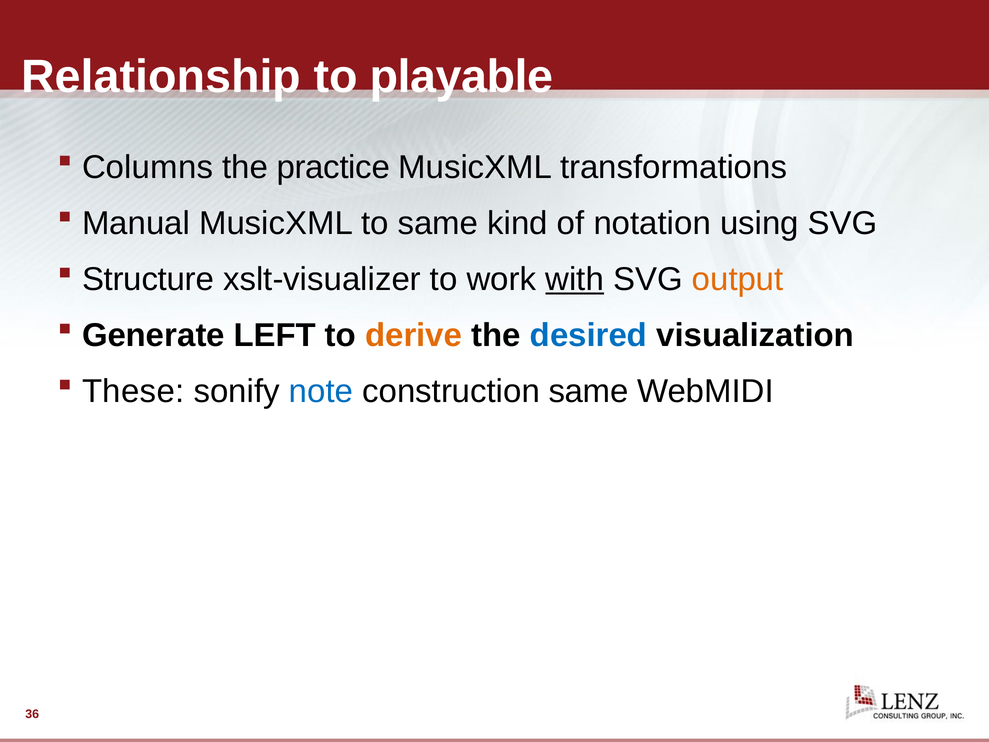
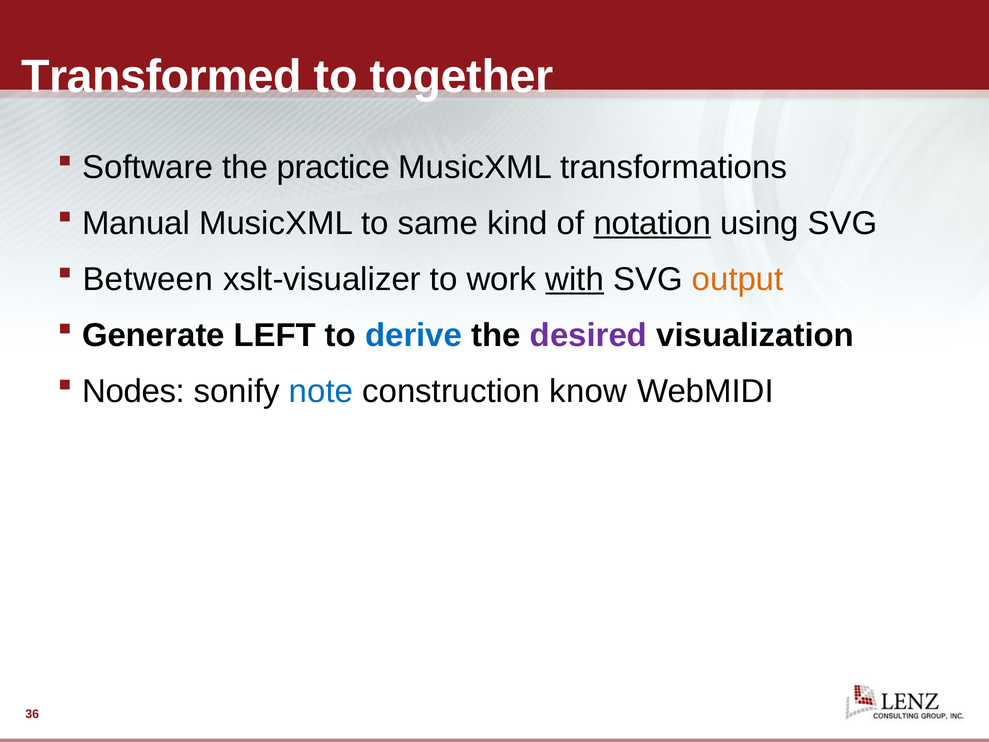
Relationship: Relationship -> Transformed (161, 77)
playable: playable -> together (462, 77)
Columns: Columns -> Software (148, 167)
notation underline: none -> present (652, 223)
Structure: Structure -> Between (148, 279)
derive colour: orange -> blue (414, 335)
desired colour: blue -> purple (588, 335)
These: These -> Nodes (133, 391)
construction same: same -> know (588, 391)
